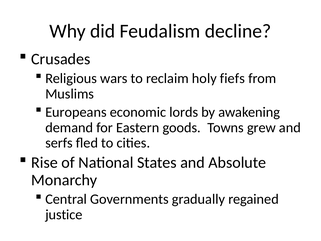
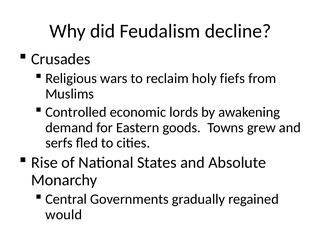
Europeans: Europeans -> Controlled (76, 112)
justice: justice -> would (64, 214)
